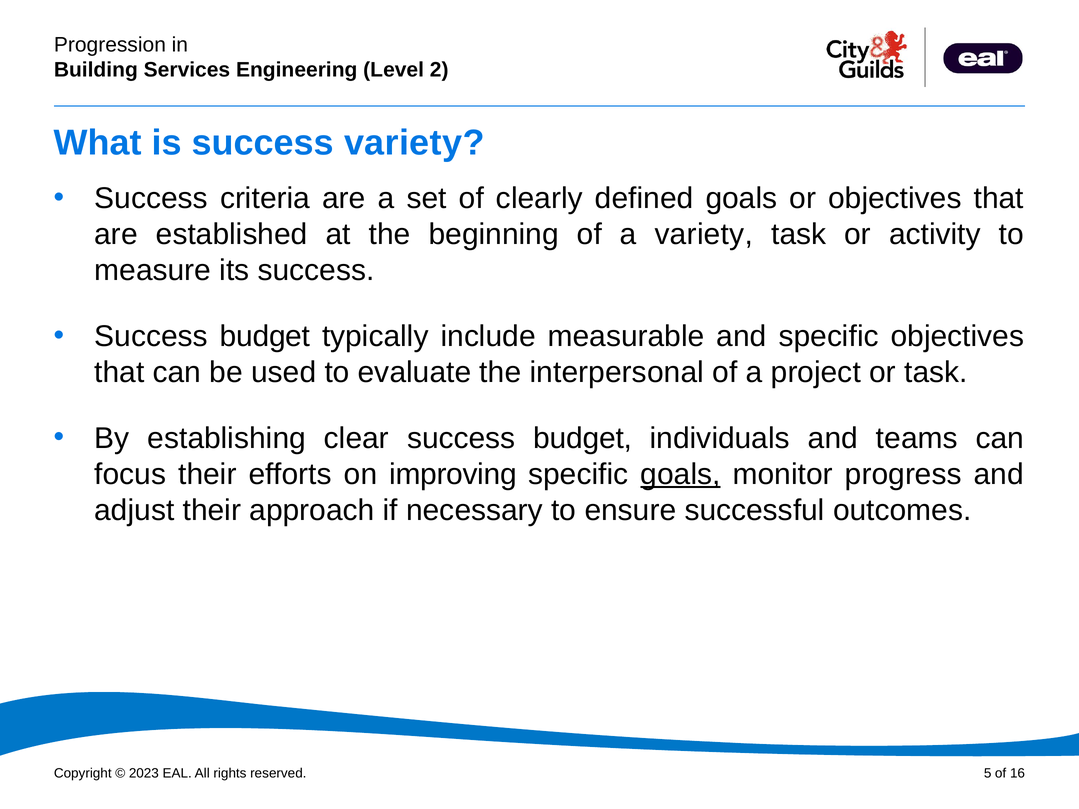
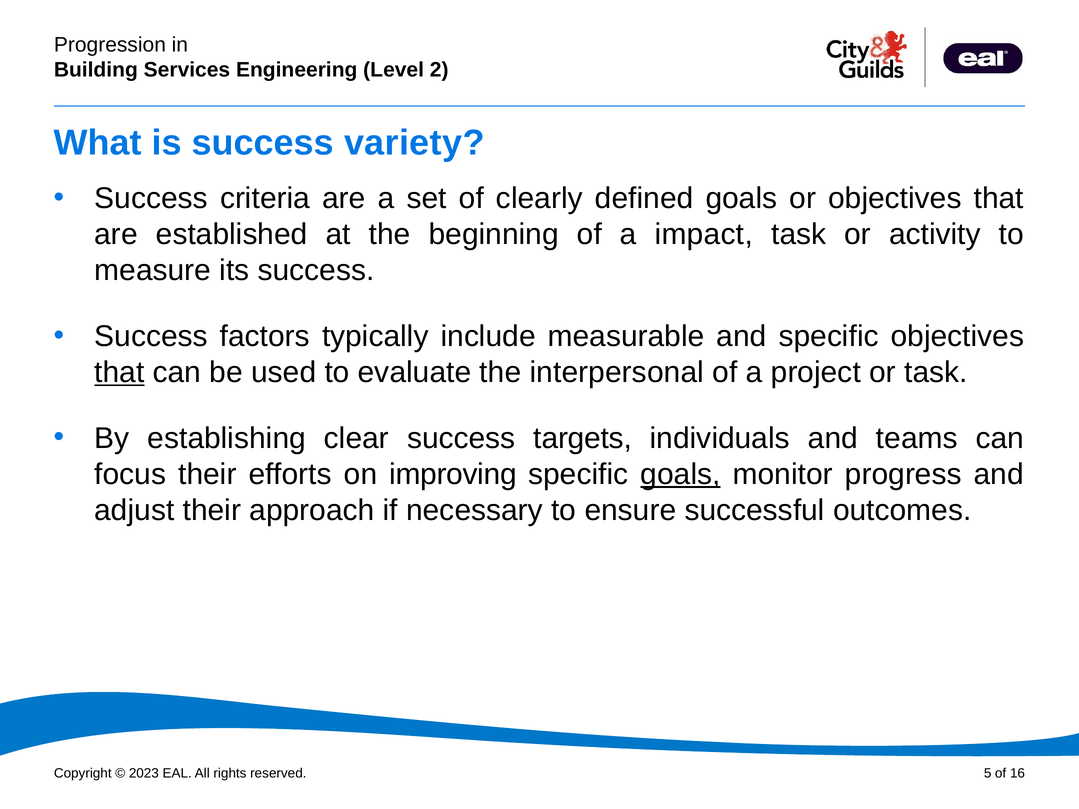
a variety: variety -> impact (704, 234)
budget: budget -> factors (265, 336)
that underline: none -> present (119, 372)
clear success budget: budget -> targets (583, 438)
